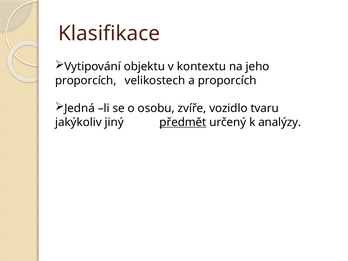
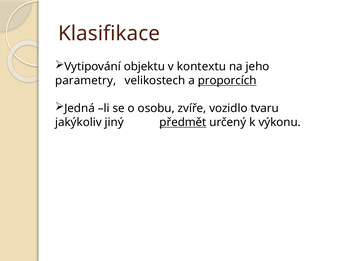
proporcích: proporcích -> parametry (86, 80)
proporcích underline: none -> present (227, 80)
analýzy: analýzy -> výkonu (280, 122)
